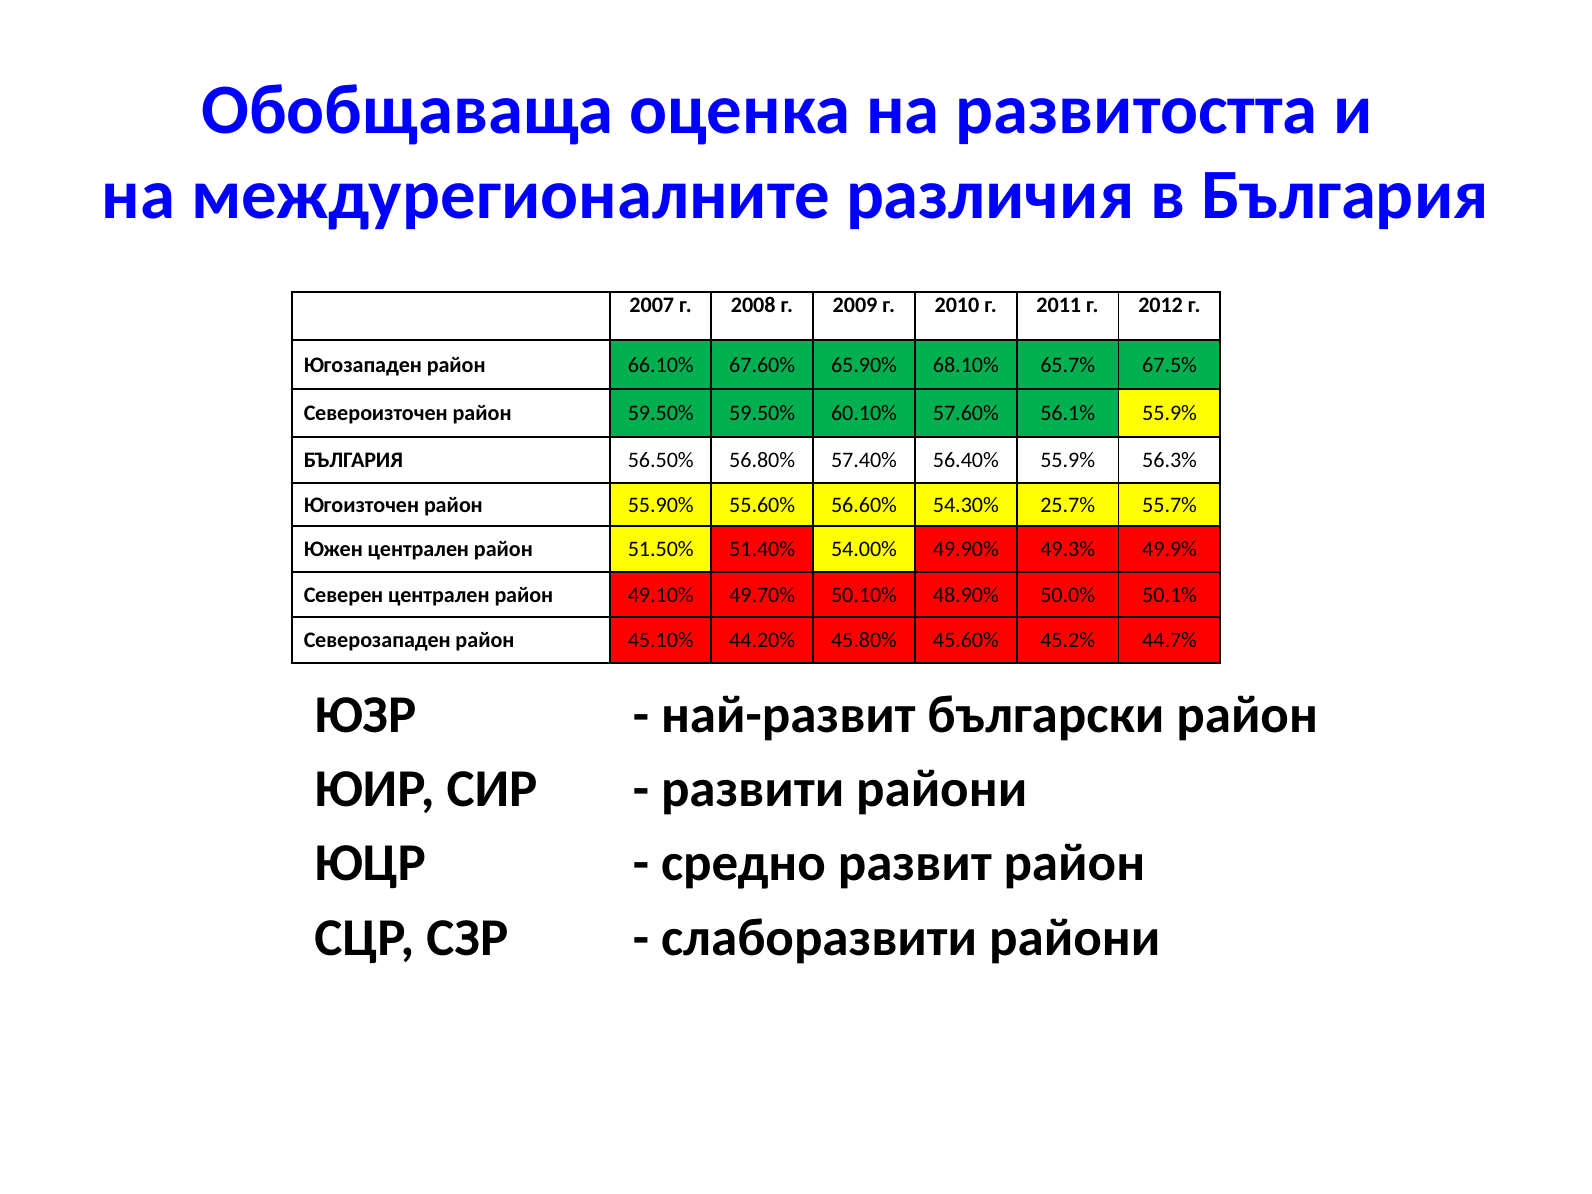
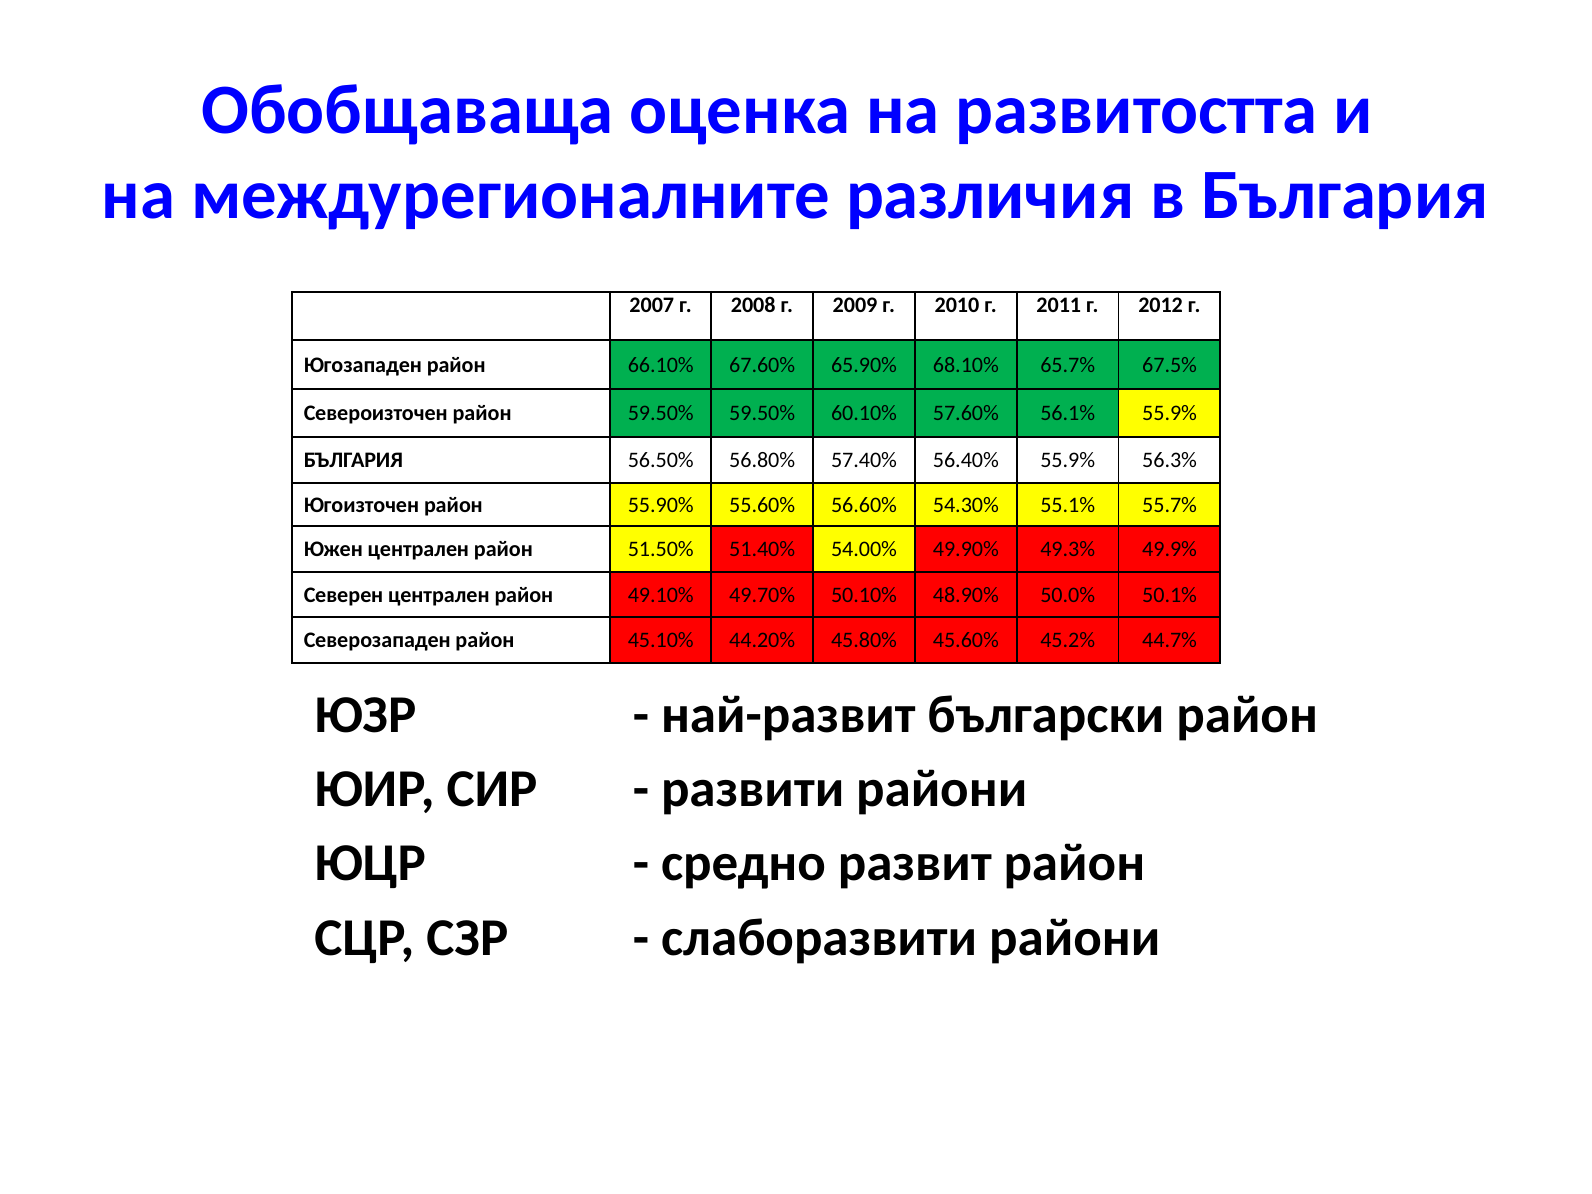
25.7%: 25.7% -> 55.1% (1068, 505)
